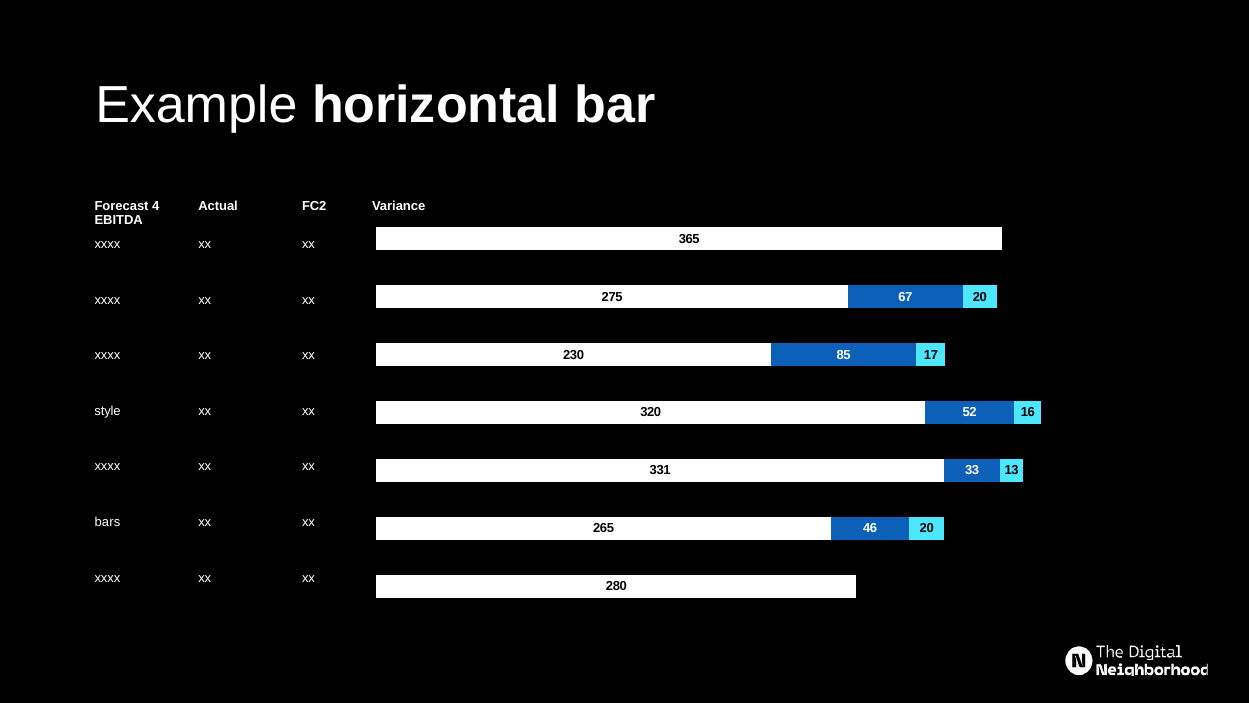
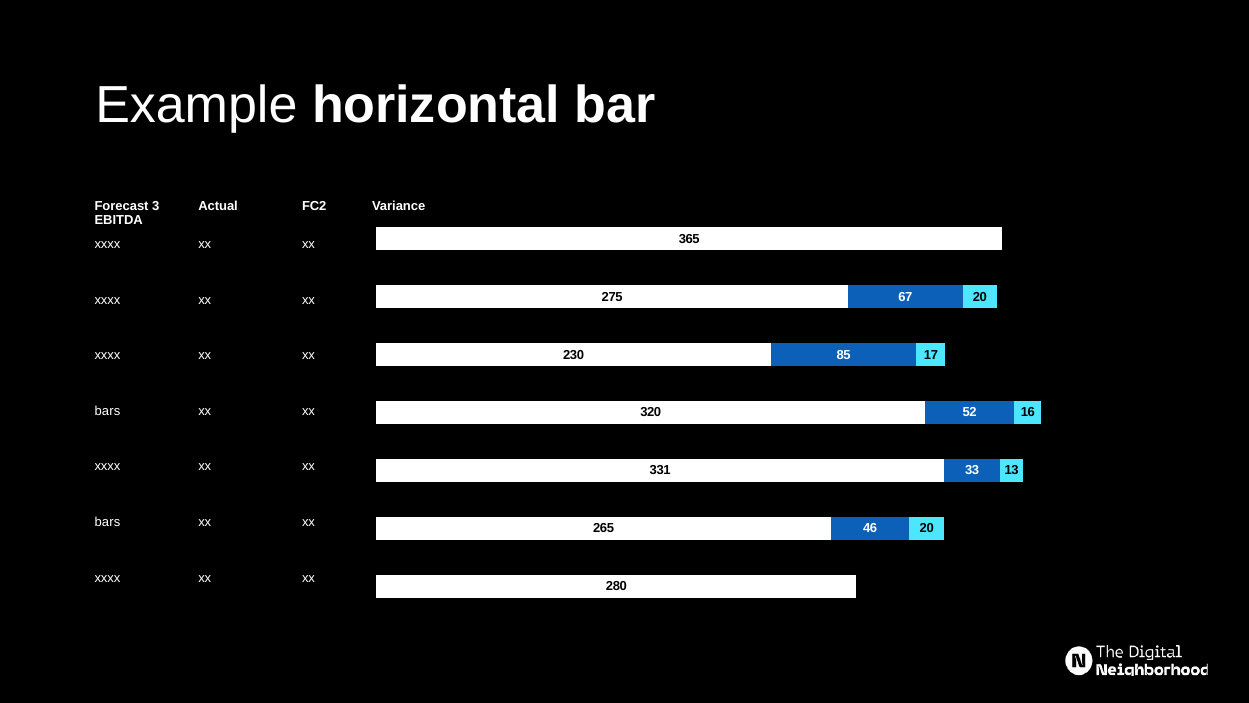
4: 4 -> 3 (156, 206)
style: style -> bars (107, 411)
